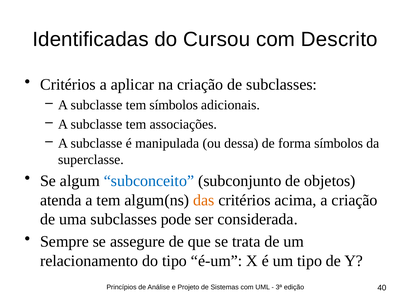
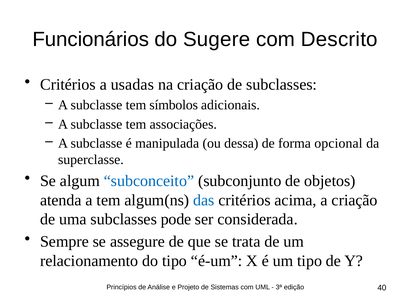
Identificadas: Identificadas -> Funcionários (91, 39)
Cursou: Cursou -> Sugere (217, 39)
aplicar: aplicar -> usadas (132, 85)
forma símbolos: símbolos -> opcional (338, 143)
das colour: orange -> blue (204, 200)
